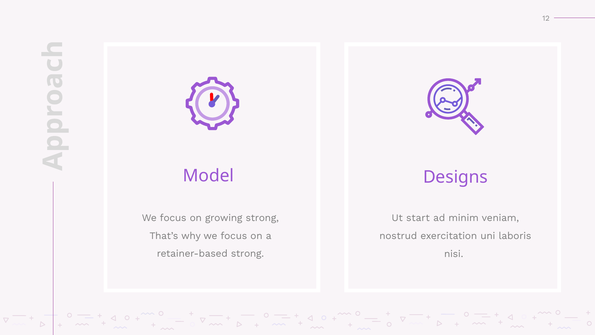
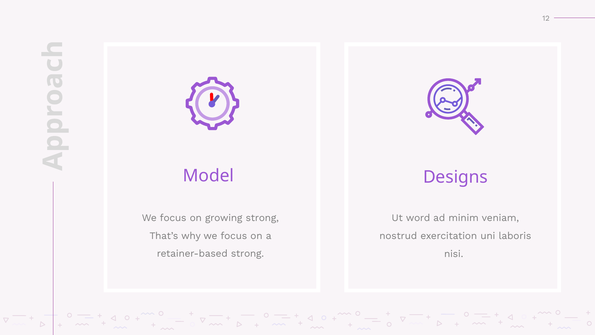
start: start -> word (418, 218)
